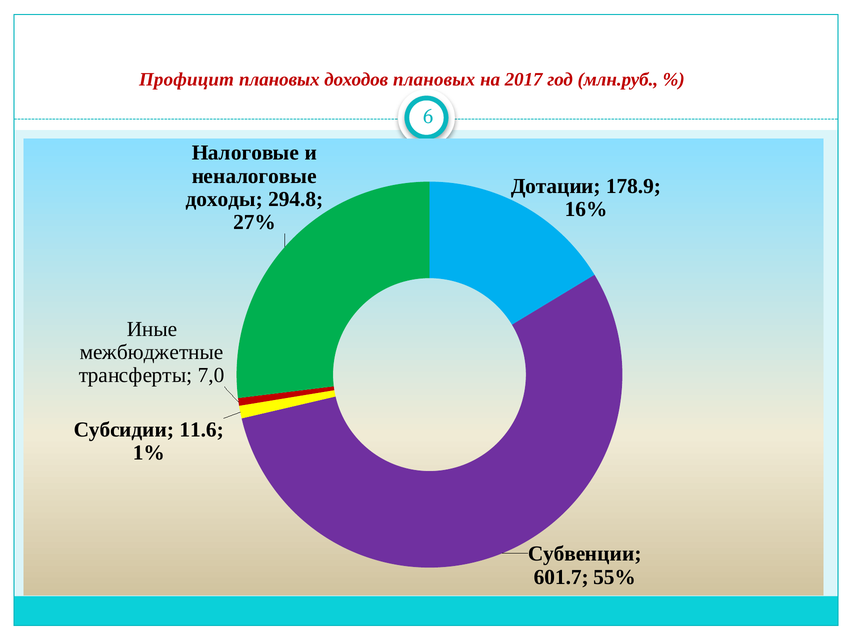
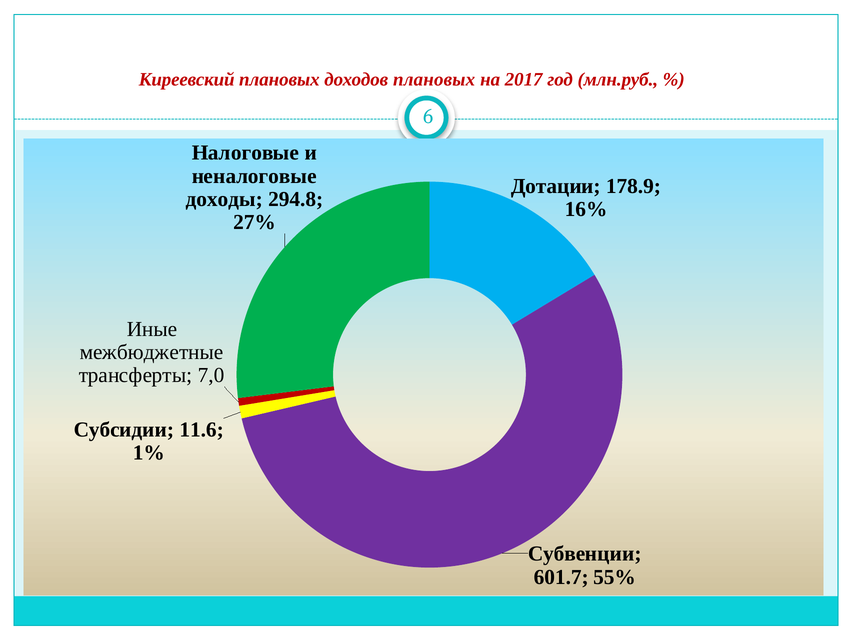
Профицит: Профицит -> Киреевский (187, 79)
